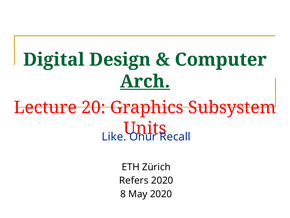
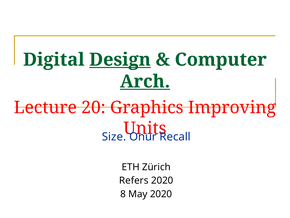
Design underline: none -> present (120, 60)
Subsystem: Subsystem -> Improving (232, 107)
Like: Like -> Size (114, 136)
